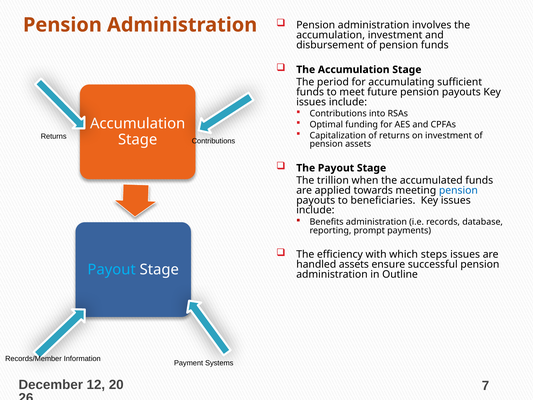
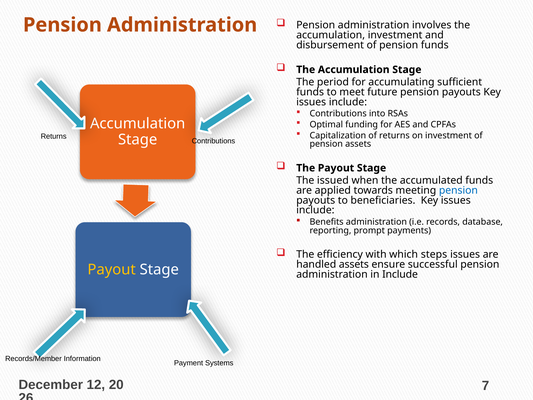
trillion: trillion -> issued (333, 180)
Payout colour: light blue -> yellow (112, 269)
in Outline: Outline -> Include (400, 274)
